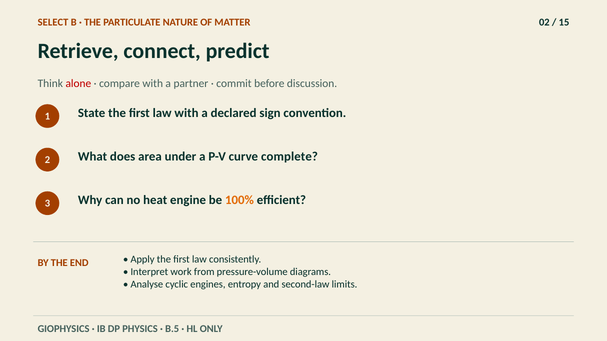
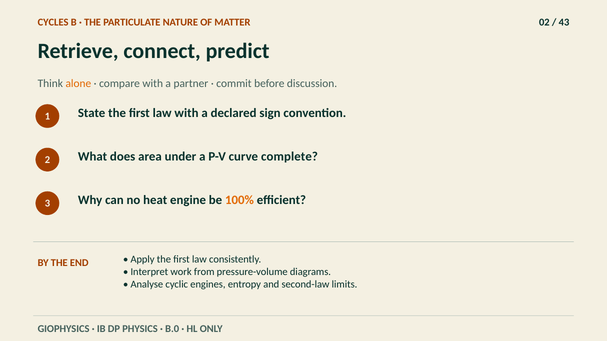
SELECT: SELECT -> CYCLES (53, 23)
15: 15 -> 43 (564, 23)
alone colour: red -> orange (78, 84)
B.5: B.5 -> B.0 (172, 329)
